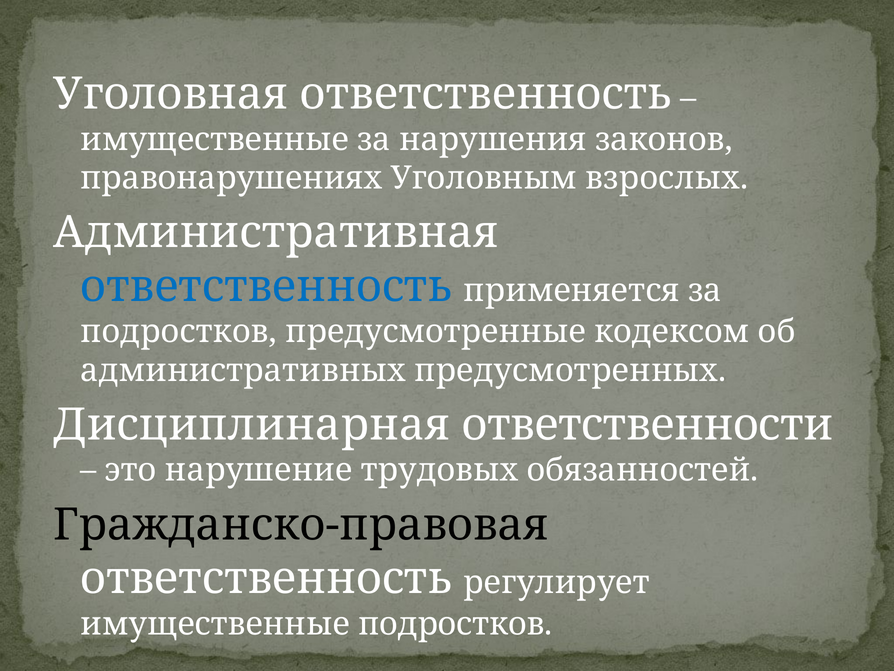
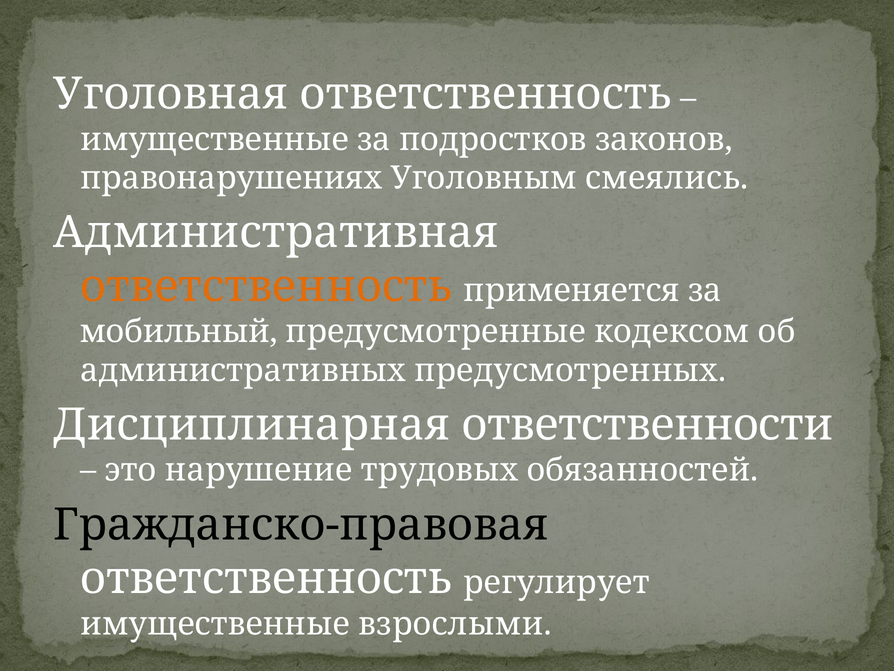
нарушения: нарушения -> подростков (493, 139)
взрослых: взрослых -> смеялись (667, 178)
ответственность colour: blue -> orange (266, 286)
подростков: подростков -> мобильный (179, 331)
имущественные подростков: подростков -> взрослыми (455, 623)
